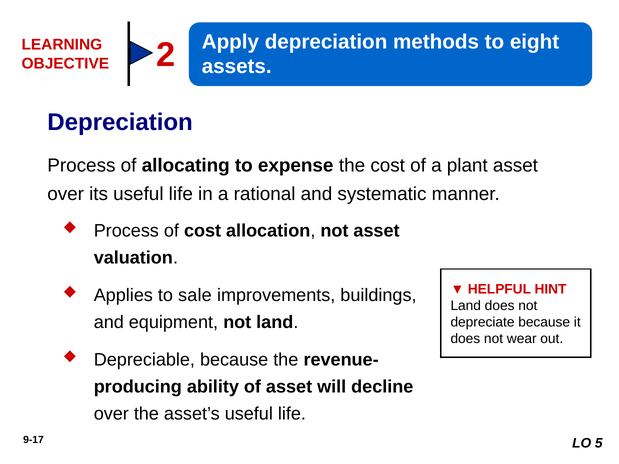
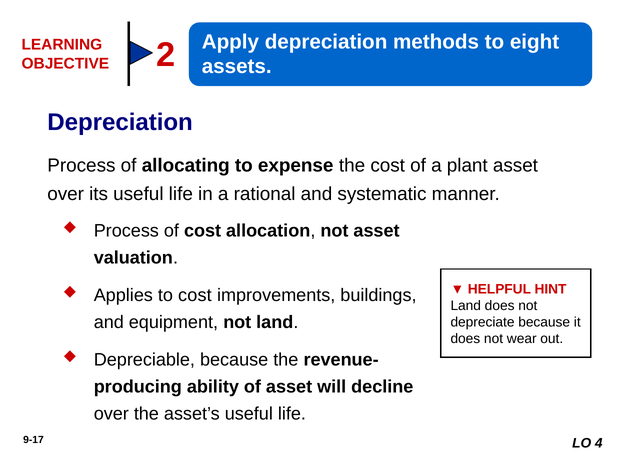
to sale: sale -> cost (195, 295)
5: 5 -> 4 (599, 443)
